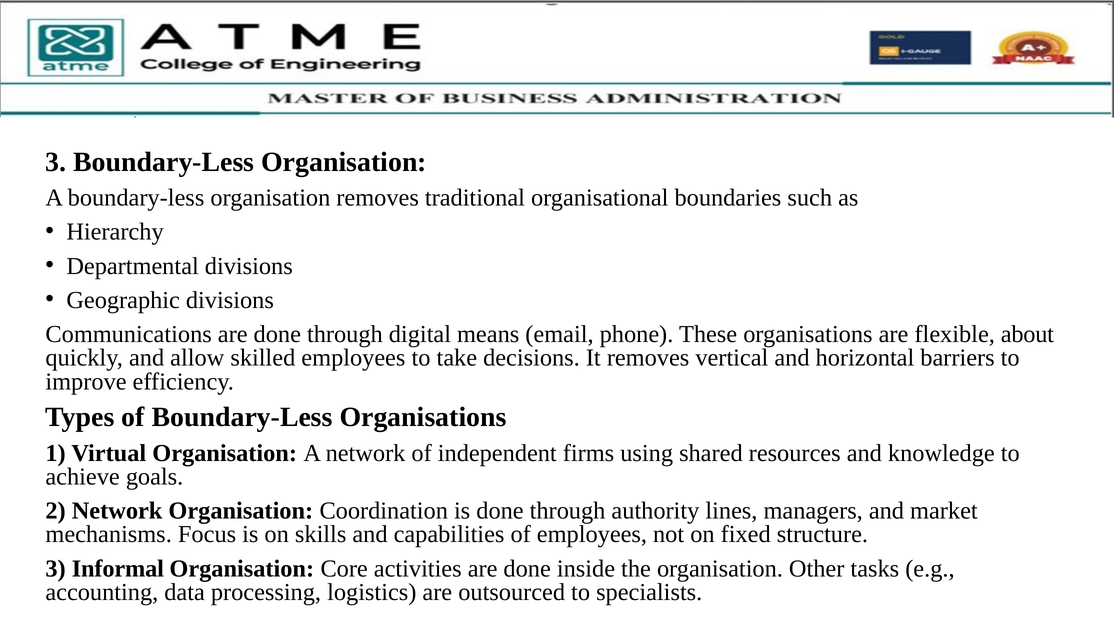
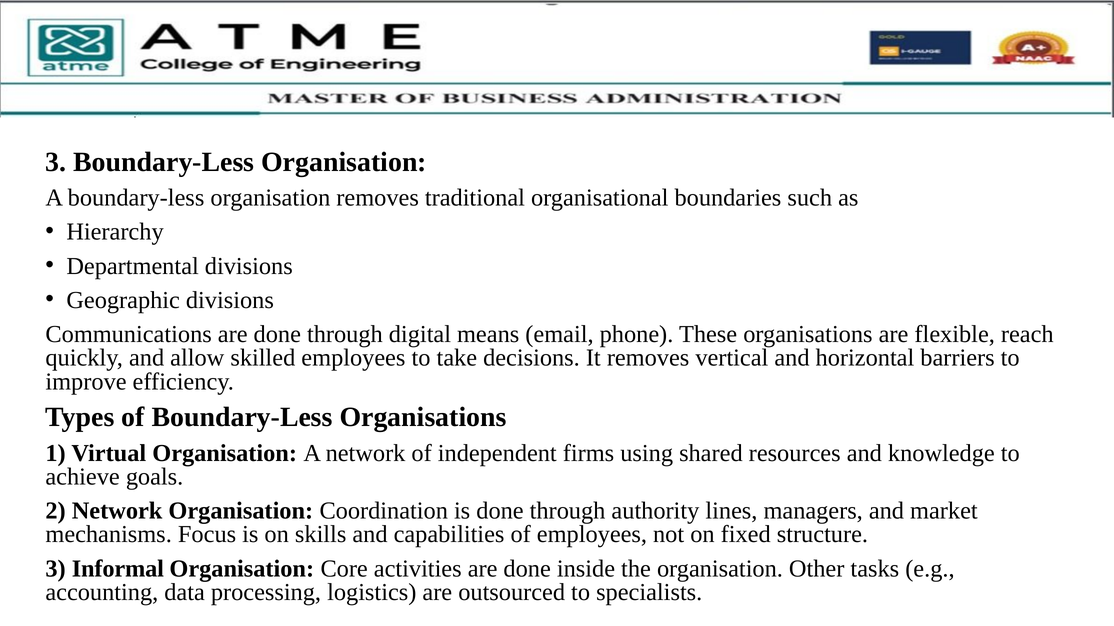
about: about -> reach (1027, 334)
